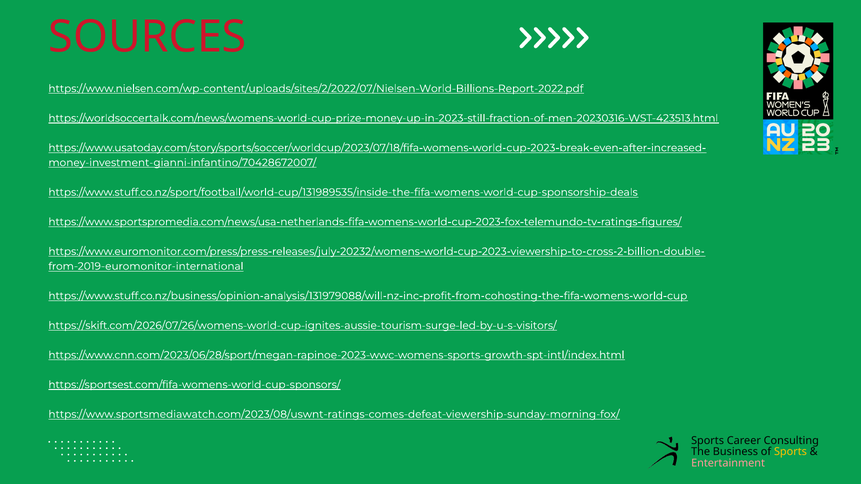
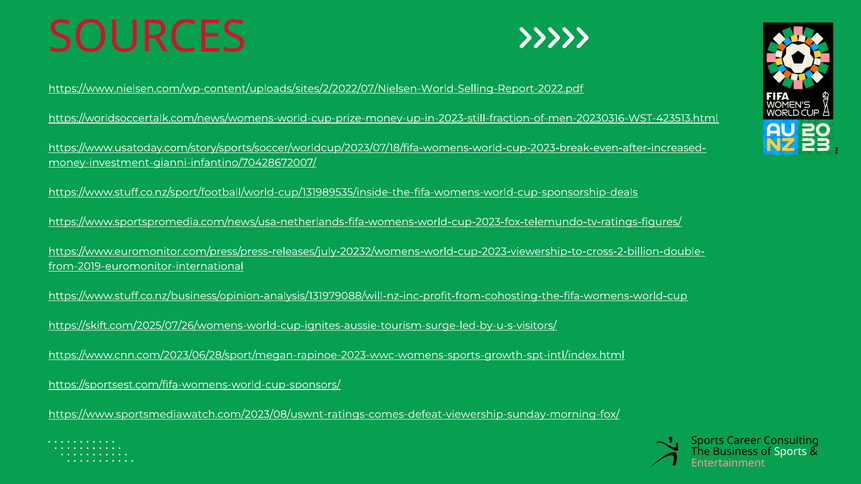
https://www.nielsen.com/wp-content/uploads/sites/2/2022/07/Nielsen-World-Billions-Report-2022.pdf: https://www.nielsen.com/wp-content/uploads/sites/2/2022/07/Nielsen-World-Billions-Report-2022.pdf -> https://www.nielsen.com/wp-content/uploads/sites/2/2022/07/Nielsen-World-Selling-Report-2022.pdf (316, 89)
https://skift.com/2026/07/26/womens-world-cup-ignites-aussie-tourism-surge-led-by-u-s-visitors/: https://skift.com/2026/07/26/womens-world-cup-ignites-aussie-tourism-surge-led-by-u-s-visitors/ -> https://skift.com/2025/07/26/womens-world-cup-ignites-aussie-tourism-surge-led-by-u-s-visitors/ (302, 326)
Sports colour: yellow -> white (790, 452)
